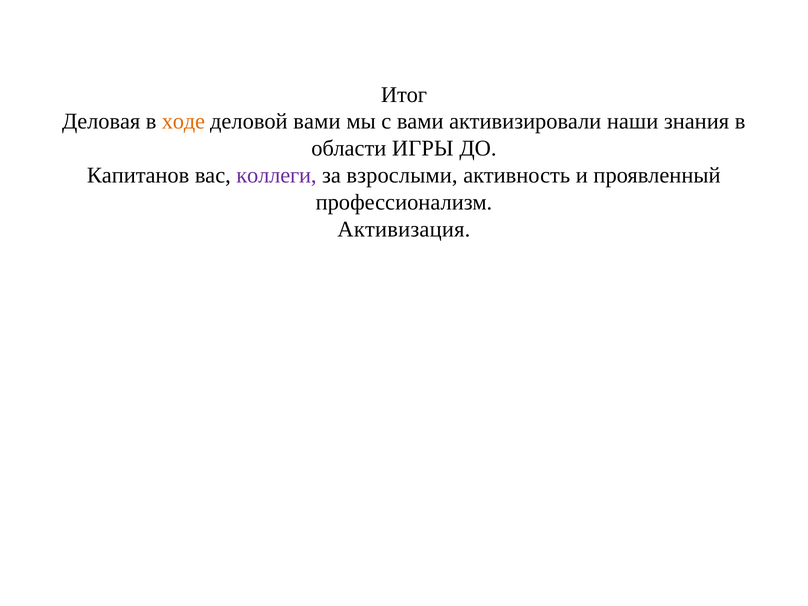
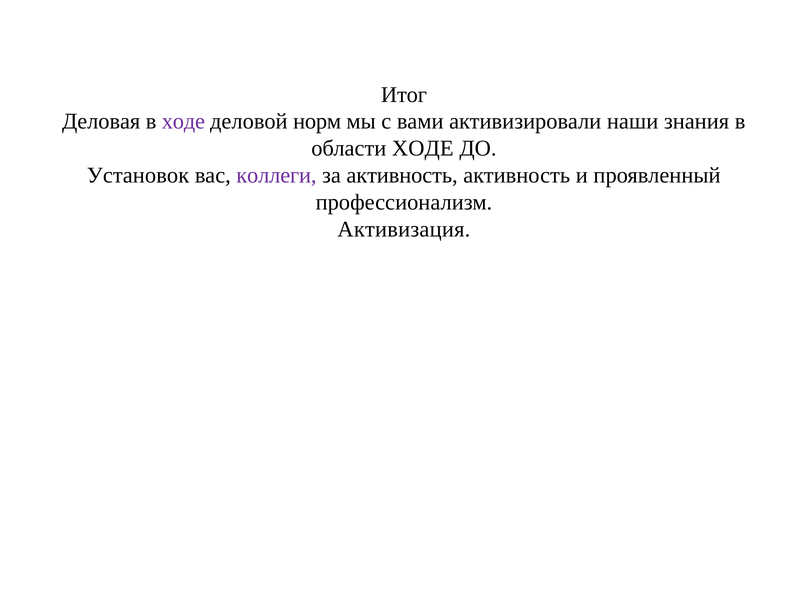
ходе colour: orange -> purple (183, 122)
деловой вами: вами -> норм (317, 122)
области ИГРЫ: ИГРЫ -> ХОДЕ (423, 149)
Капитанов: Капитанов -> Установок (138, 176)
за взрослыми: взрослыми -> активность (402, 176)
